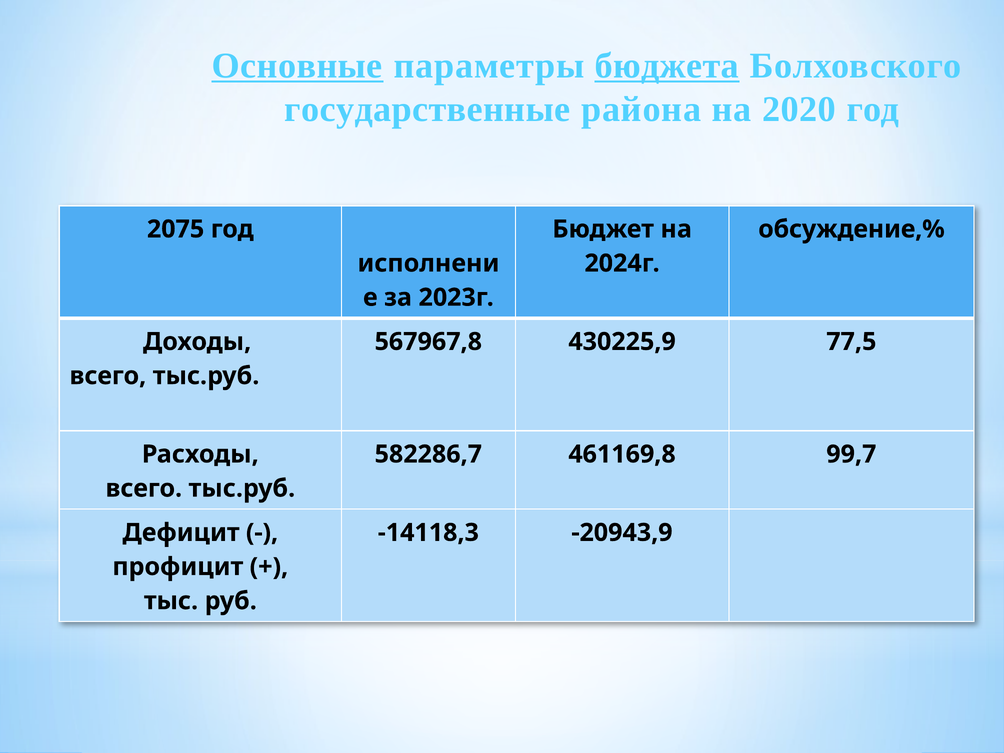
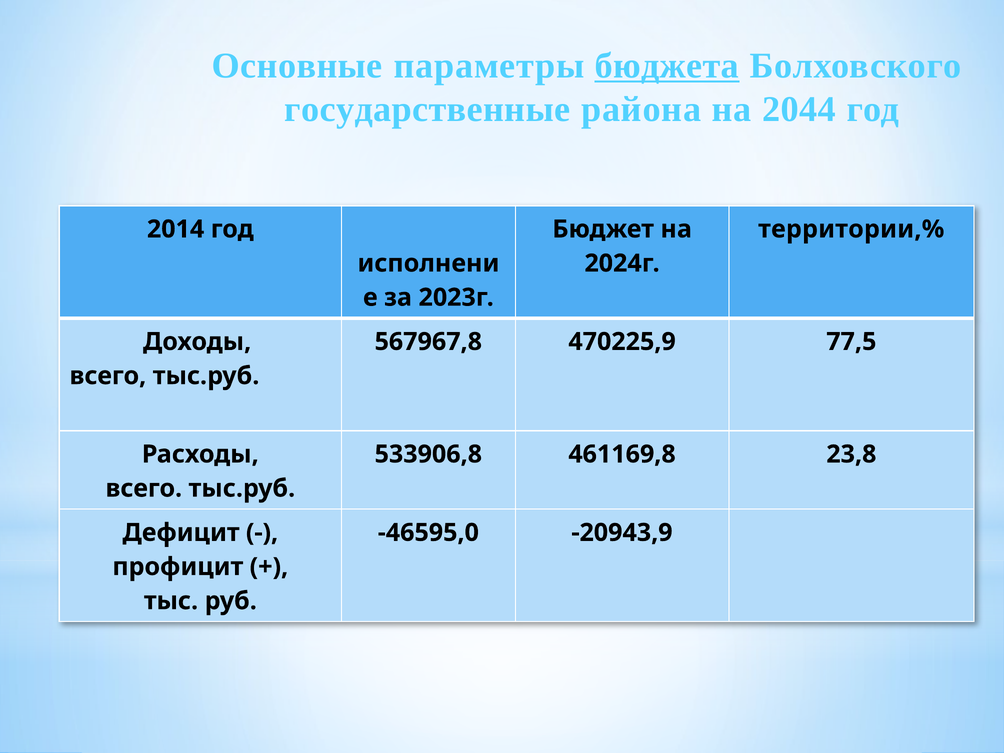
Основные underline: present -> none (297, 66)
2020: 2020 -> 2044 (799, 109)
2075: 2075 -> 2014 (176, 229)
обсуждение,%: обсуждение,% -> территории,% (851, 229)
430225,9: 430225,9 -> 470225,9 (622, 342)
582286,7: 582286,7 -> 533906,8 (428, 454)
99,7: 99,7 -> 23,8 (851, 454)
-14118,3: -14118,3 -> -46595,0 (428, 533)
